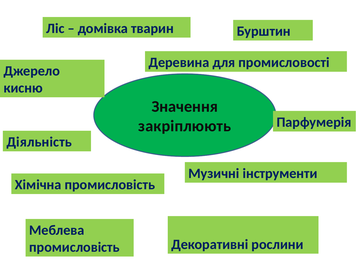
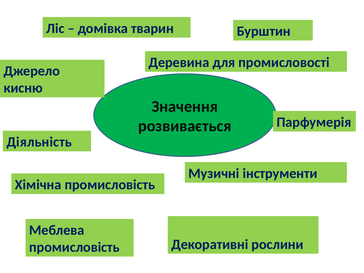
закріплюють: закріплюють -> розвивається (185, 126)
